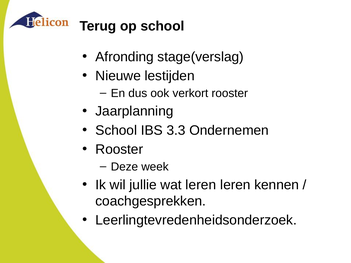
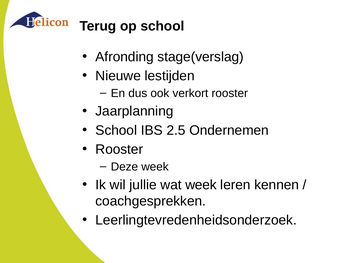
3.3: 3.3 -> 2.5 (176, 130)
wat leren: leren -> week (201, 185)
